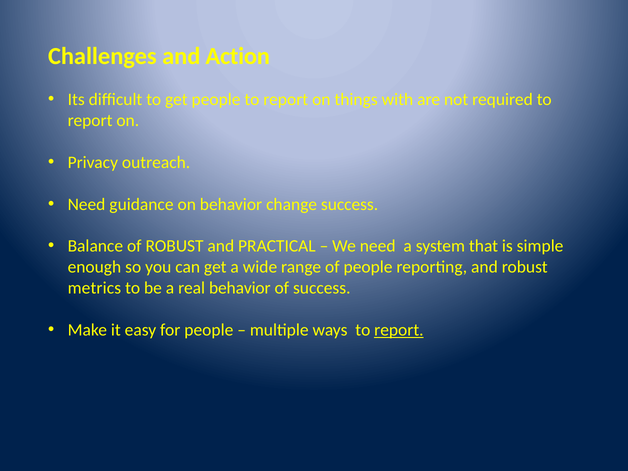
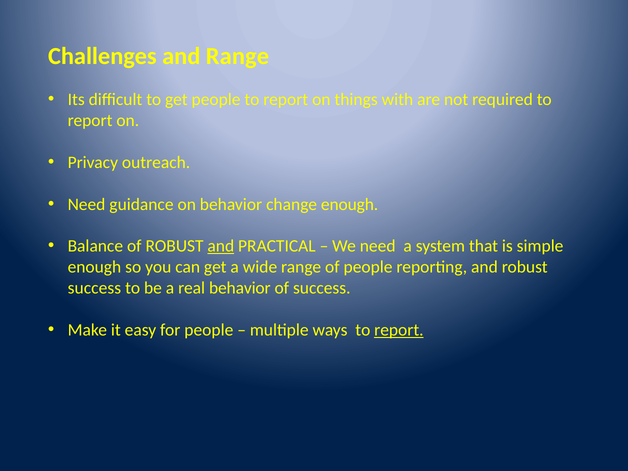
and Action: Action -> Range (237, 56)
change success: success -> enough (350, 204)
and underline: none -> present (221, 246)
metrics: metrics -> success (94, 288)
